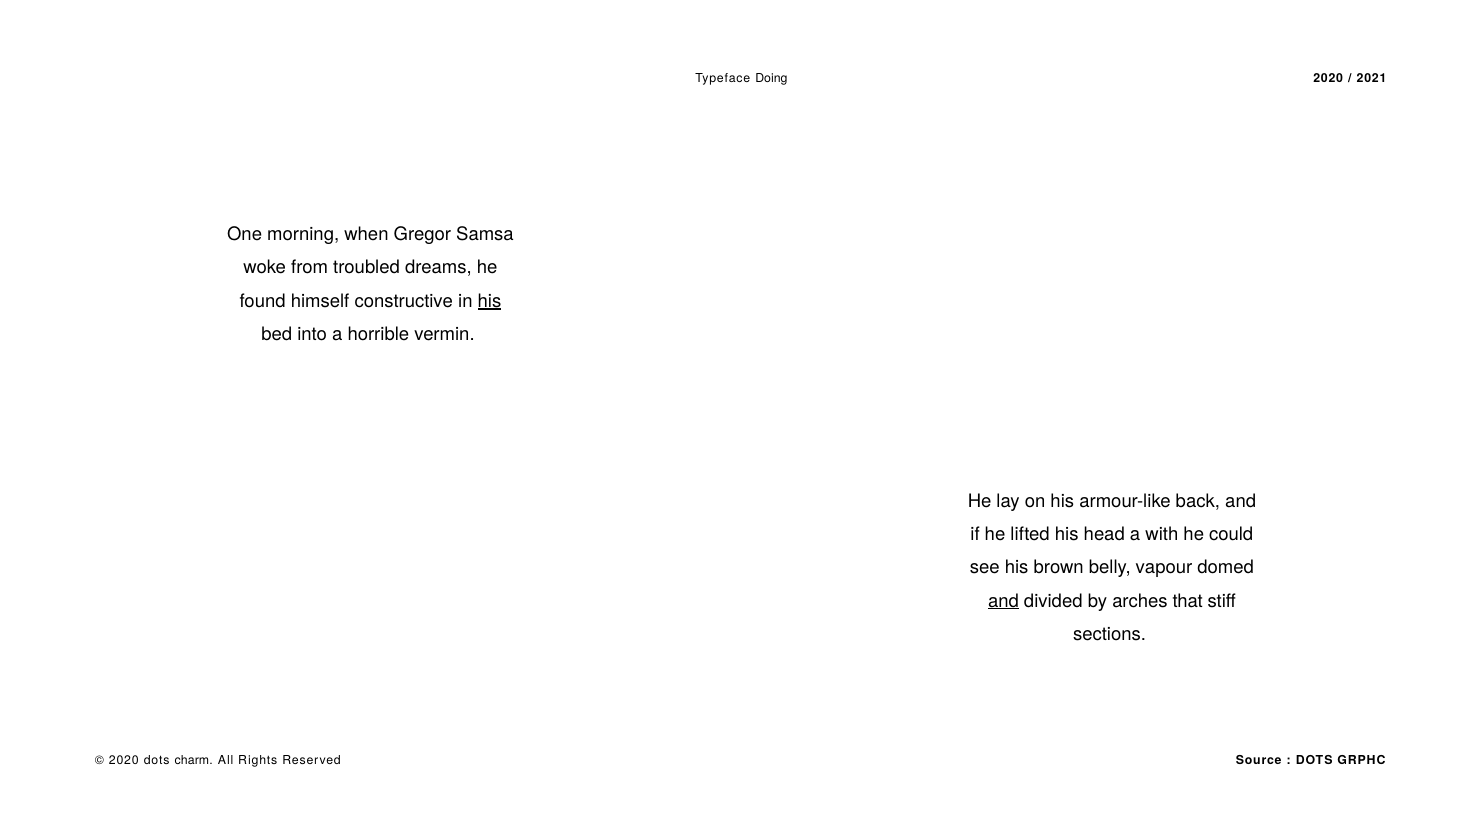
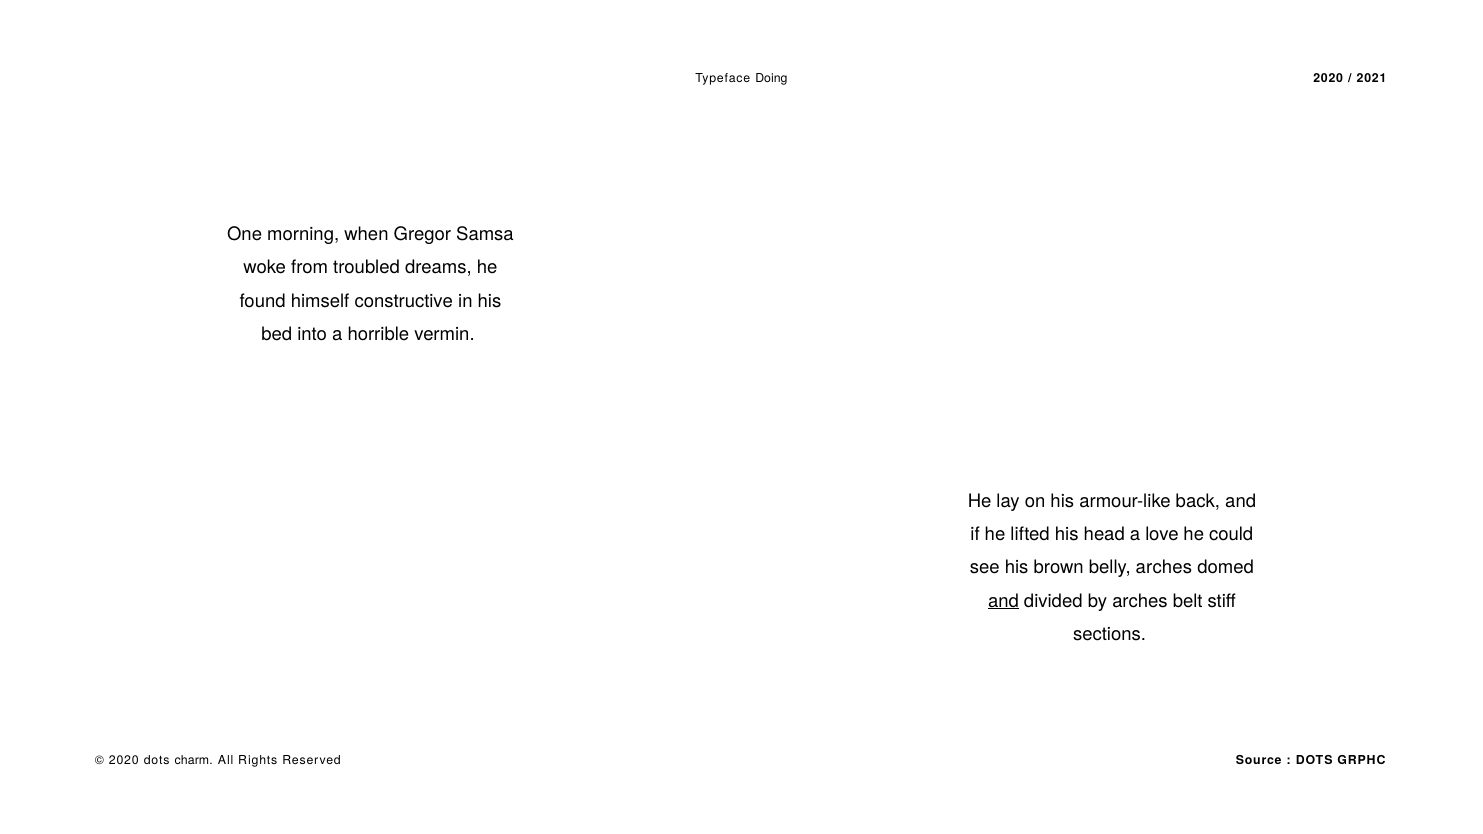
his underline: present -> none (489, 301)
with: with -> love (1162, 534)
belly vapour: vapour -> arches (1164, 568)
that: that -> belt (1188, 601)
